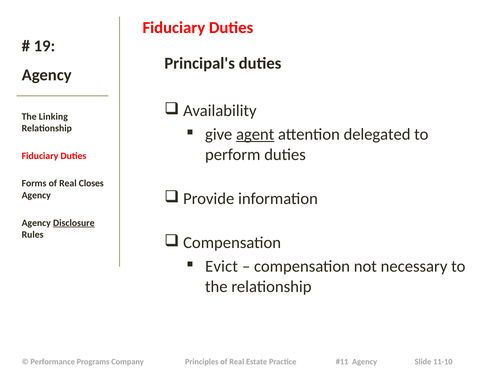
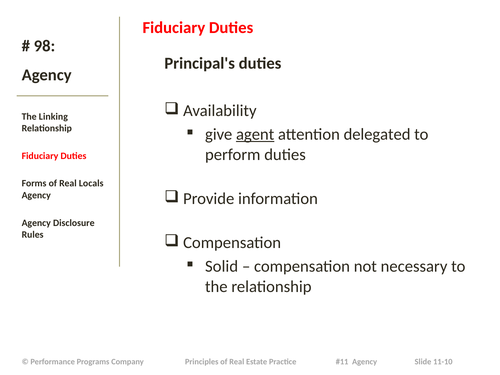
19: 19 -> 98 (44, 46)
Closes: Closes -> Locals (91, 183)
Disclosure underline: present -> none (74, 223)
Evict: Evict -> Solid (222, 266)
